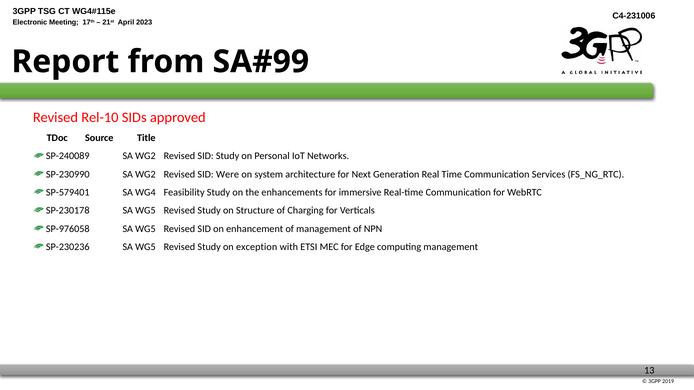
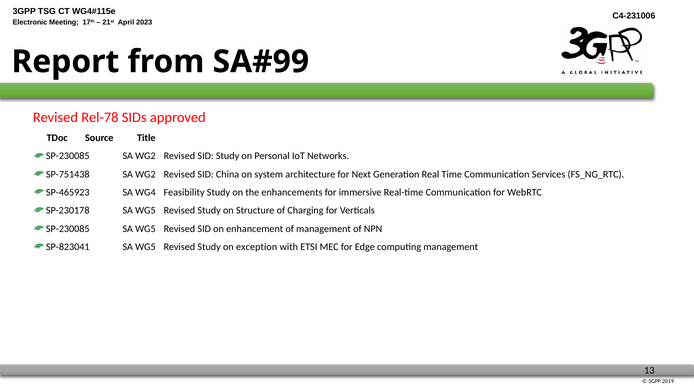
Rel-10: Rel-10 -> Rel-78 (100, 118)
SP-240089: SP-240089 -> SP-230085 (68, 156)
SP-230990: SP-230990 -> SP-751438 (68, 174)
Were: Were -> China (228, 174)
SP-579401: SP-579401 -> SP-465923 (68, 193)
SP-976058: SP-976058 -> SP-230085 (68, 229)
SP-230236: SP-230236 -> SP-823041 (68, 247)
